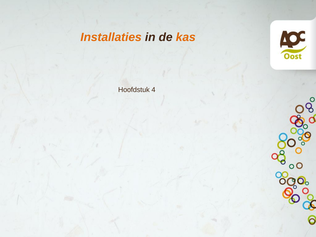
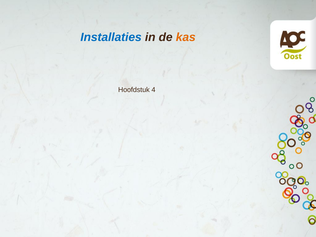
Installaties colour: orange -> blue (111, 37)
